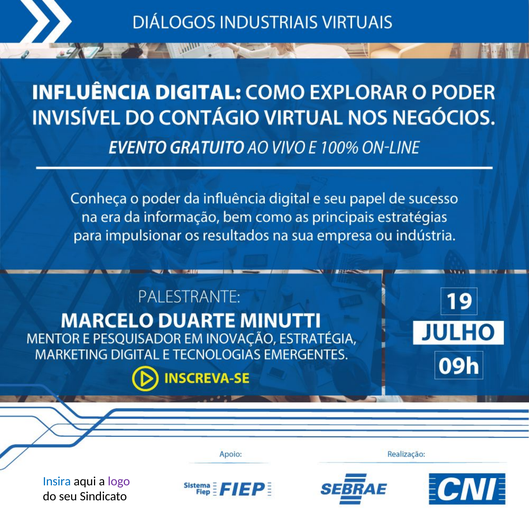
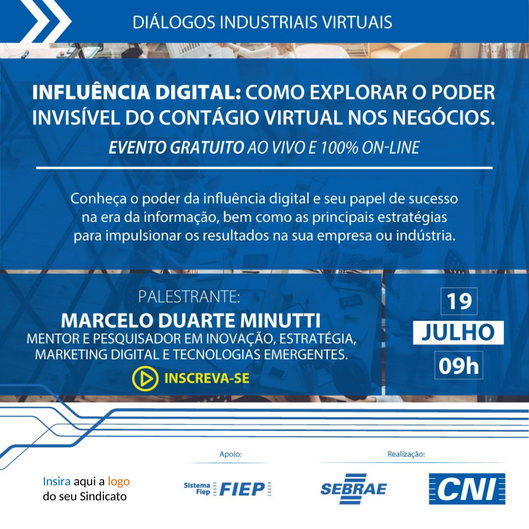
logo colour: purple -> orange (119, 481)
